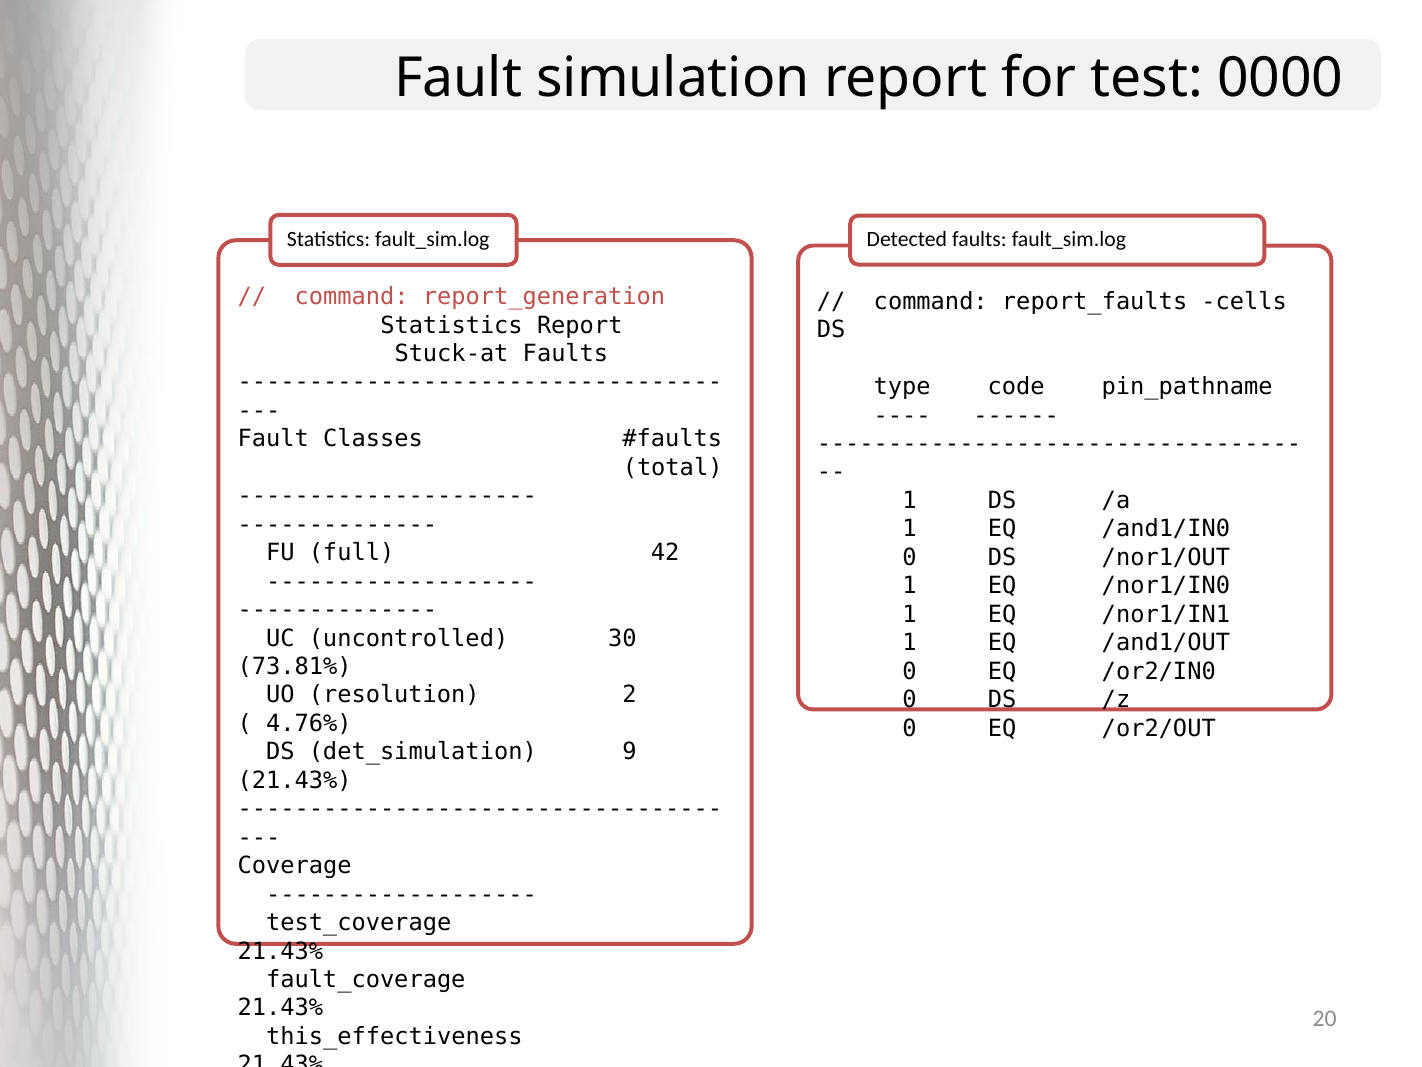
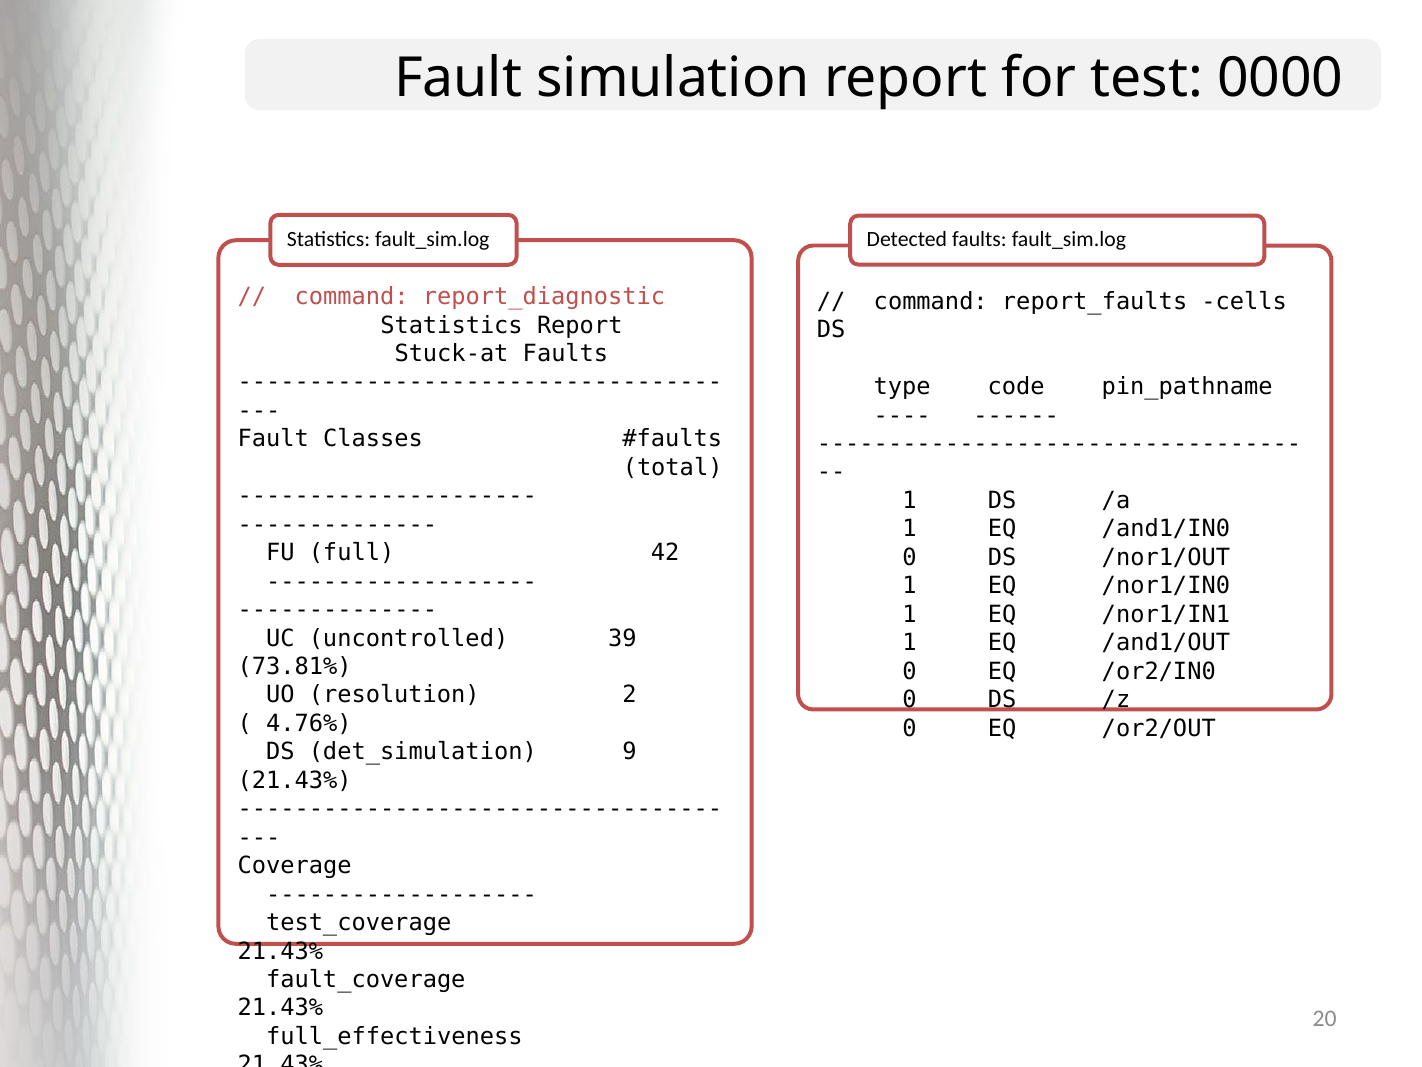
report_generation: report_generation -> report_diagnostic (544, 297)
30: 30 -> 39 (622, 638)
this_effectiveness: this_effectiveness -> full_effectiveness (394, 1036)
